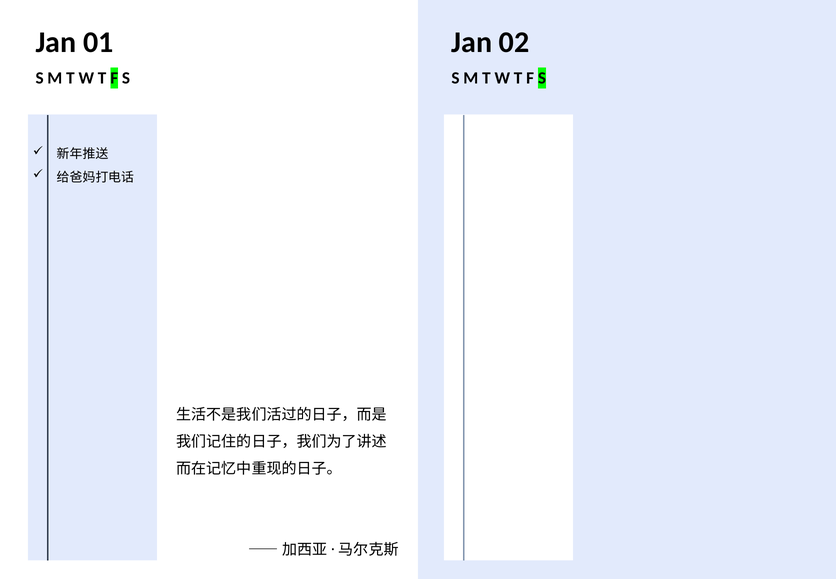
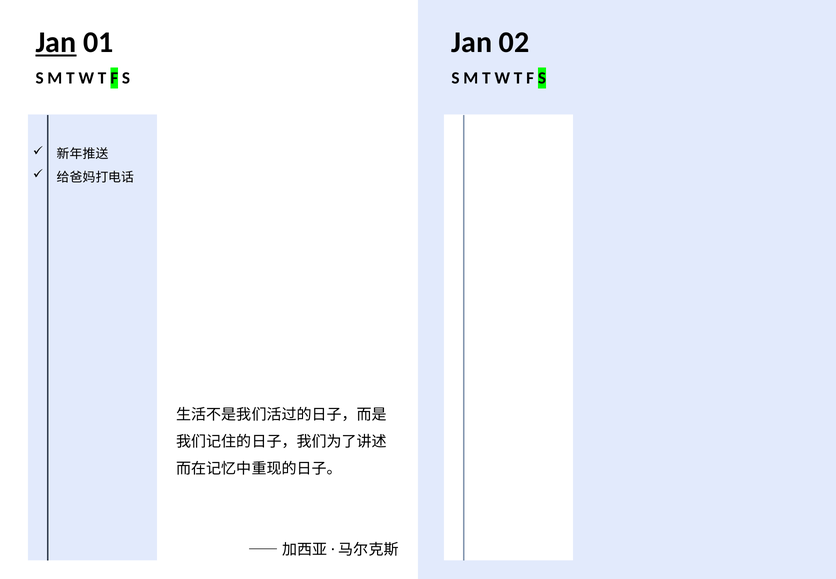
Jan underline: none -> present (56, 43)
